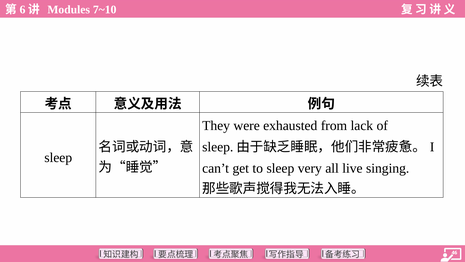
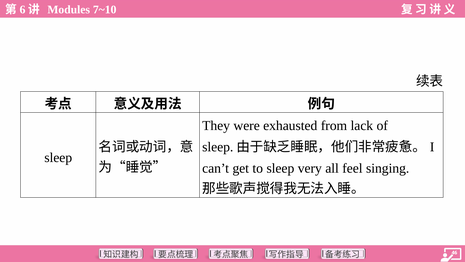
live: live -> feel (352, 168)
